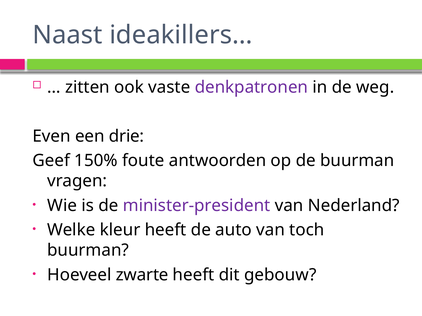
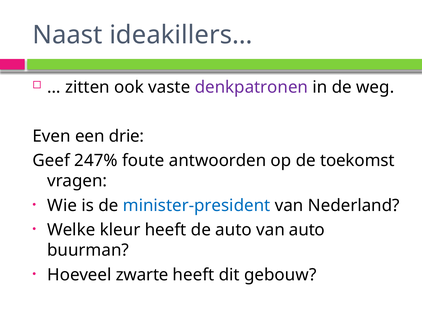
150%: 150% -> 247% (96, 161)
de buurman: buurman -> toekomst (357, 161)
minister-president colour: purple -> blue (197, 206)
van toch: toch -> auto (307, 230)
